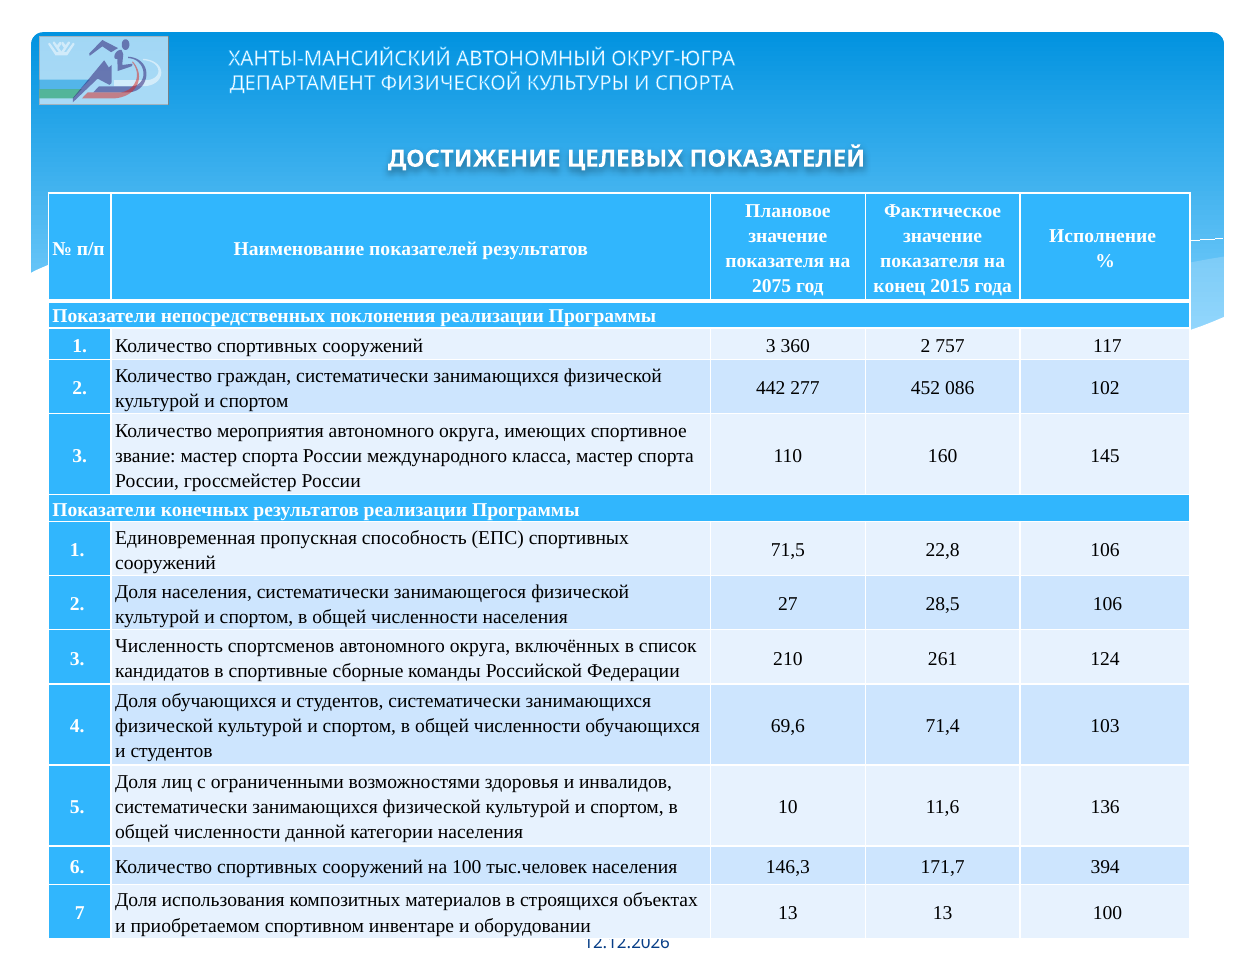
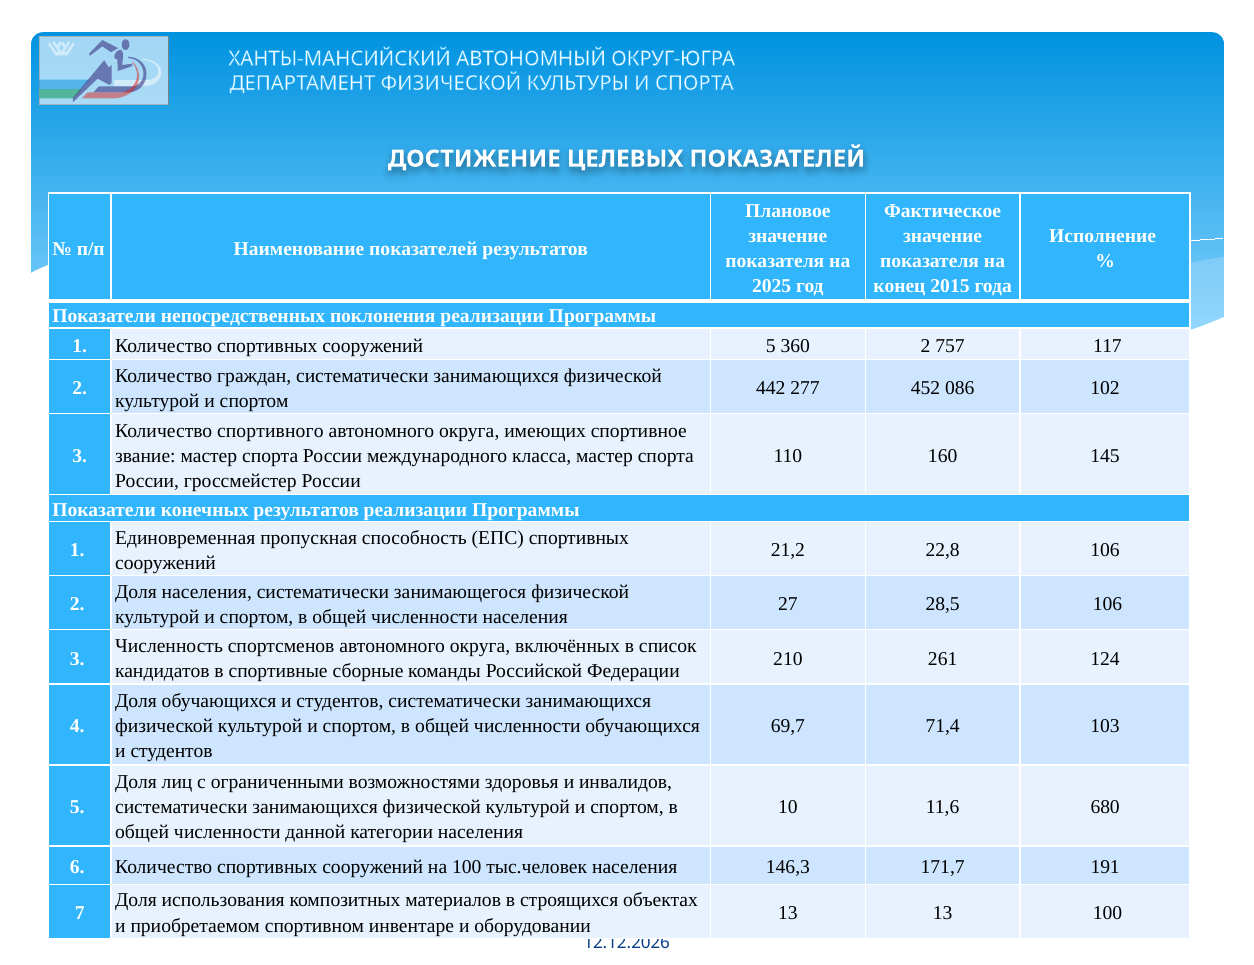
2075: 2075 -> 2025 (772, 286)
сооружений 3: 3 -> 5 (771, 345)
мероприятия: мероприятия -> спортивного (270, 430)
71,5: 71,5 -> 21,2 (788, 550)
69,6: 69,6 -> 69,7 (788, 726)
136: 136 -> 680 (1105, 807)
394: 394 -> 191 (1105, 867)
